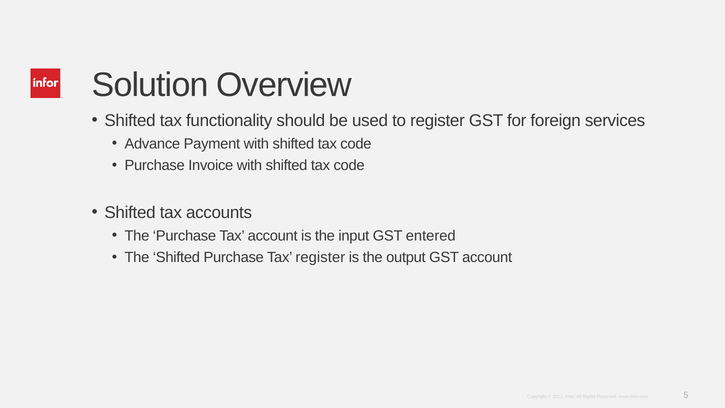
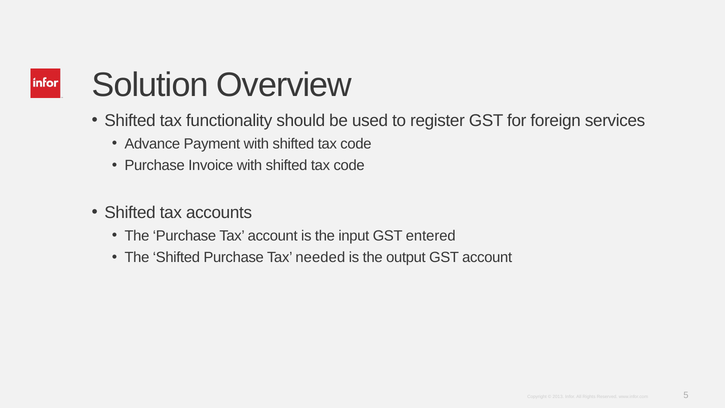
Tax register: register -> needed (320, 257)
